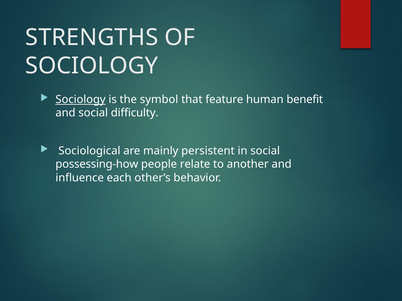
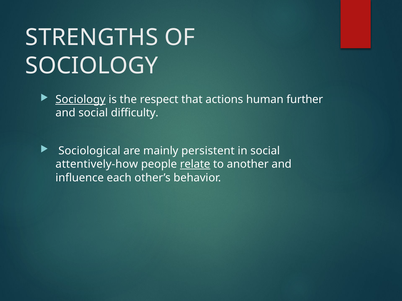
symbol: symbol -> respect (159, 100)
feature: feature -> actions (224, 100)
benefit: benefit -> further (305, 100)
possessing-how: possessing-how -> attentively-how (97, 165)
relate underline: none -> present (195, 165)
